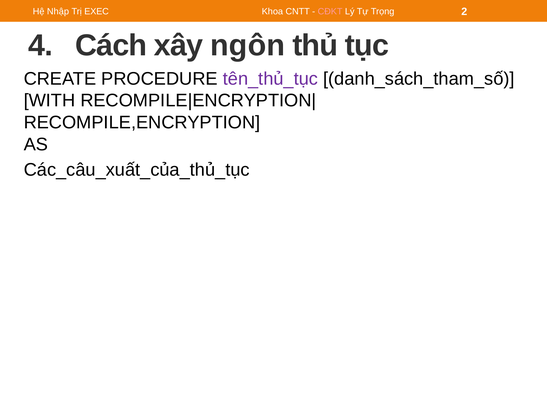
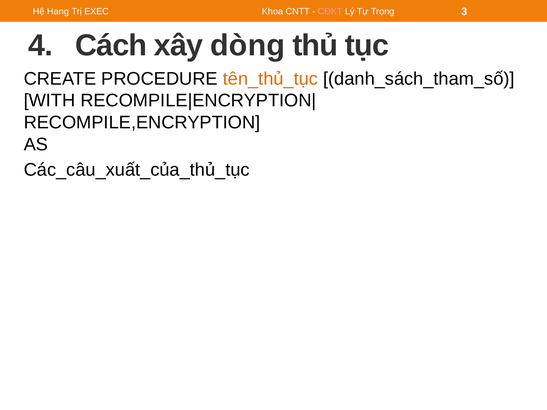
Nhập: Nhập -> Hang (58, 12)
2: 2 -> 3 (464, 12)
ngôn: ngôn -> dòng (248, 45)
tên_thủ_tục colour: purple -> orange (270, 79)
